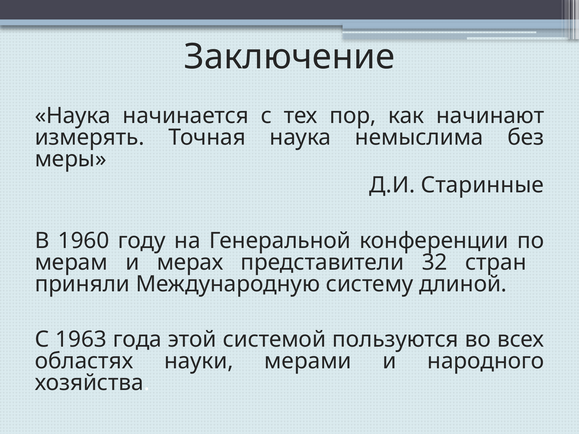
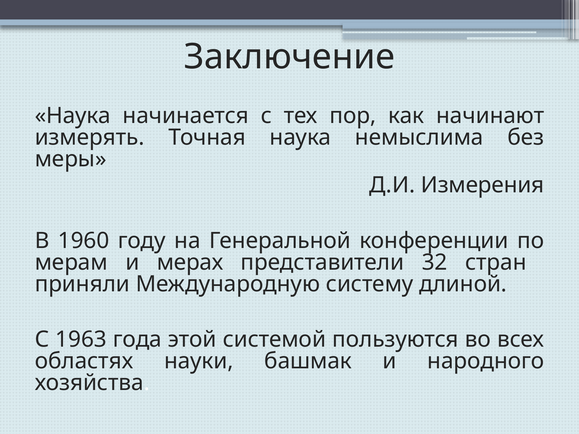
Старинные: Старинные -> Измерения (483, 185)
мерами: мерами -> башмак (308, 361)
